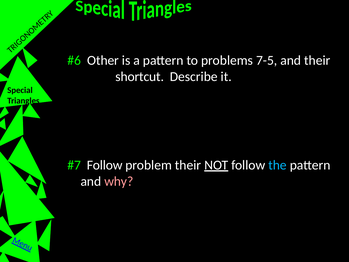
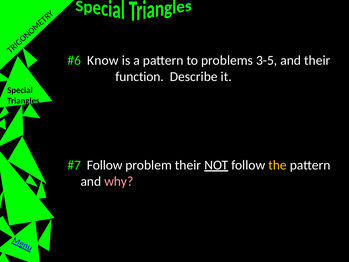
Other: Other -> Know (103, 60)
7-5: 7-5 -> 3-5 (267, 60)
shortcut: shortcut -> function (140, 77)
the colour: light blue -> yellow (278, 165)
